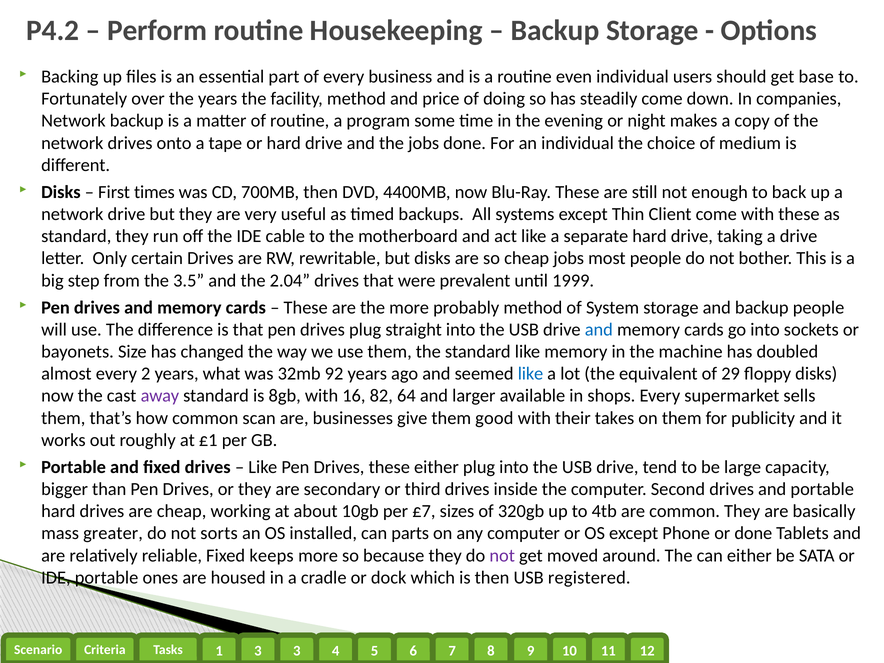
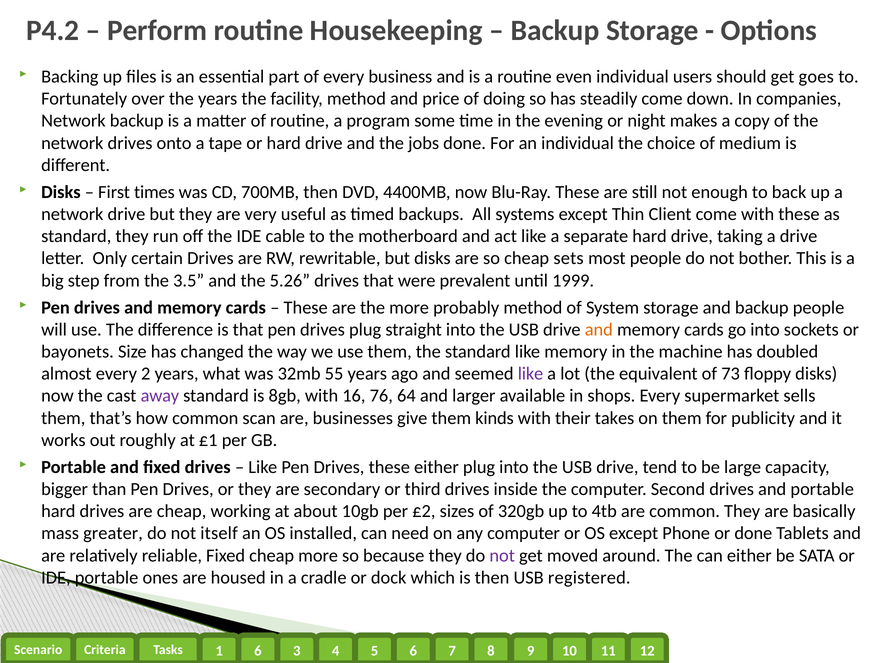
base: base -> goes (816, 77)
cheap jobs: jobs -> sets (569, 258)
2.04: 2.04 -> 5.26 (290, 280)
and colour: blue -> orange (599, 330)
92: 92 -> 55 (334, 374)
like colour: blue -> purple (531, 374)
29: 29 -> 73 (731, 374)
82: 82 -> 76 (381, 396)
good: good -> kinds (494, 418)
£7: £7 -> £2 (424, 511)
sorts: sorts -> itself (219, 533)
parts: parts -> need (410, 533)
Fixed keeps: keeps -> cheap (272, 556)
3: 3 -> 6 (258, 651)
